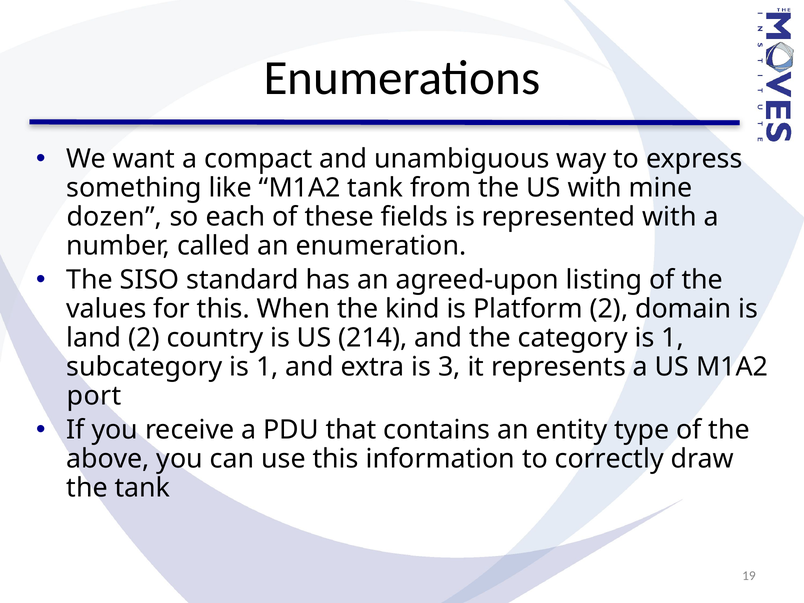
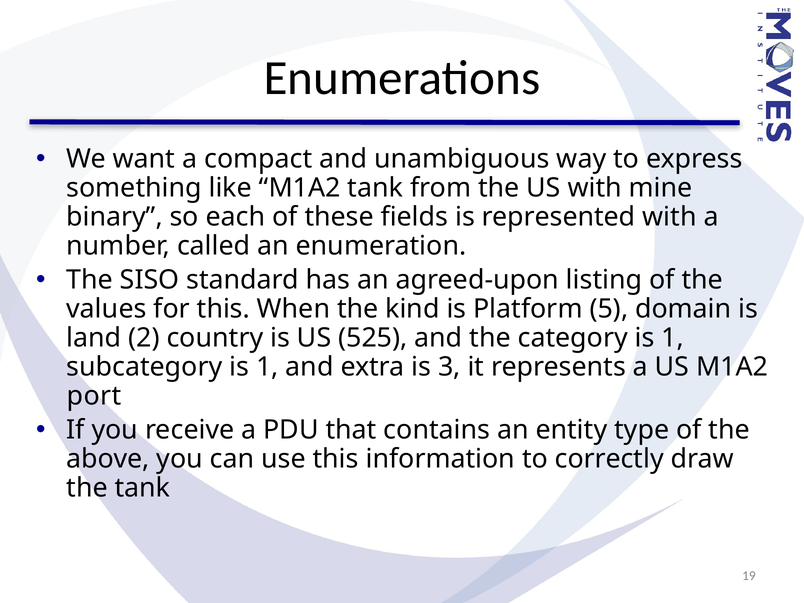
dozen: dozen -> binary (115, 217)
Platform 2: 2 -> 5 (609, 309)
214: 214 -> 525 (373, 338)
